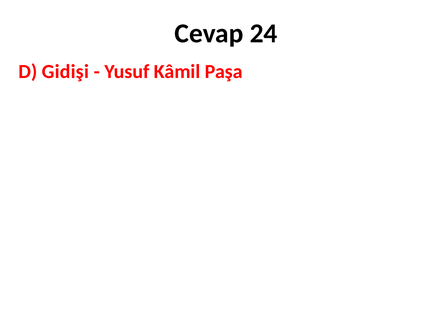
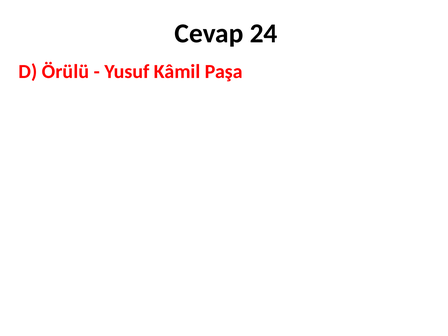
Gidişi: Gidişi -> Örülü (65, 72)
